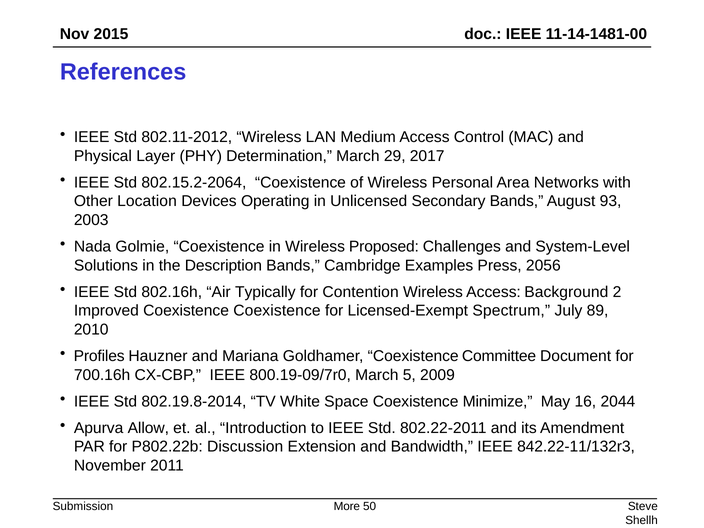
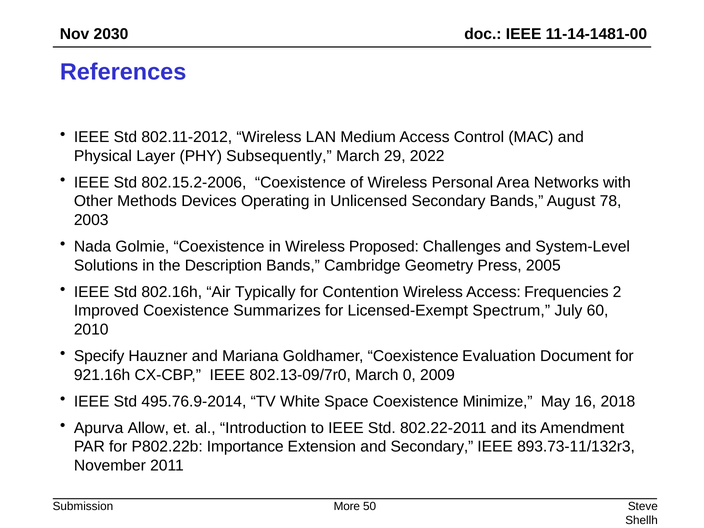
2015: 2015 -> 2030 (111, 34)
Determination: Determination -> Subsequently (279, 156)
2017: 2017 -> 2022 (427, 156)
802.15.2-2064: 802.15.2-2064 -> 802.15.2-2006 (194, 183)
Location: Location -> Methods (147, 201)
93: 93 -> 78 (611, 201)
Examples: Examples -> Geometry (439, 265)
2056: 2056 -> 2005 (543, 265)
Background: Background -> Frequencies (566, 292)
Coexistence Coexistence: Coexistence -> Summarizes (277, 311)
89: 89 -> 60 (598, 311)
Profiles: Profiles -> Specify (99, 356)
Committee: Committee -> Evaluation (499, 356)
700.16h: 700.16h -> 921.16h (102, 375)
800.19-09/7r0: 800.19-09/7r0 -> 802.13-09/7r0 (300, 375)
5: 5 -> 0 (409, 375)
802.19.8-2014: 802.19.8-2014 -> 495.76.9-2014 (194, 401)
2044: 2044 -> 2018 (618, 401)
Discussion: Discussion -> Importance (245, 447)
and Bandwidth: Bandwidth -> Secondary (432, 447)
842.22-11/132r3: 842.22-11/132r3 -> 893.73-11/132r3 (576, 447)
